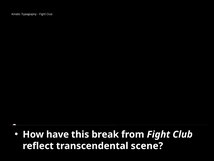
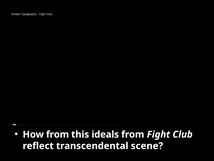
How have: have -> from (58, 134)
break: break -> ideals (105, 134)
